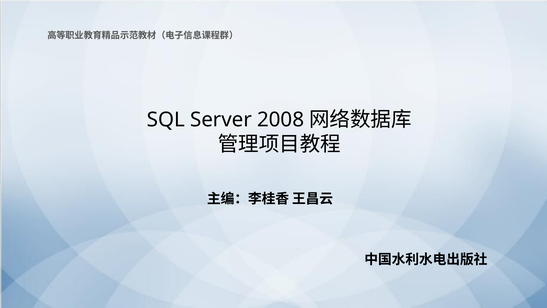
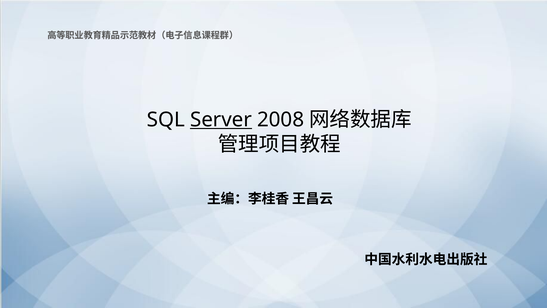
Server underline: none -> present (221, 120)
